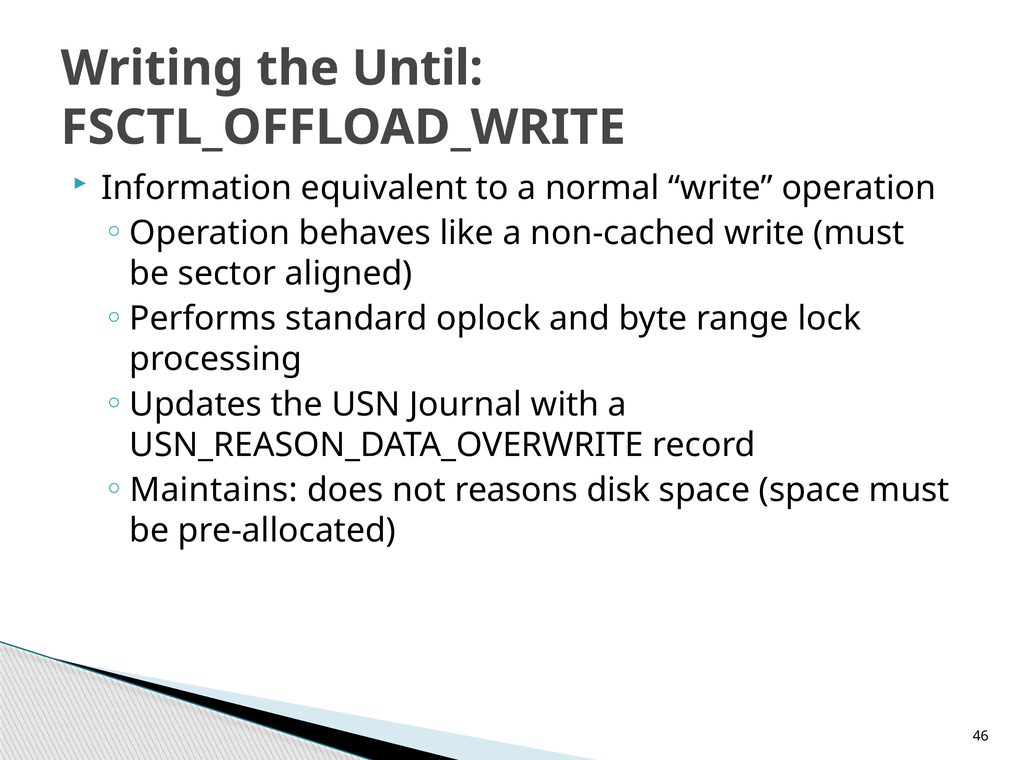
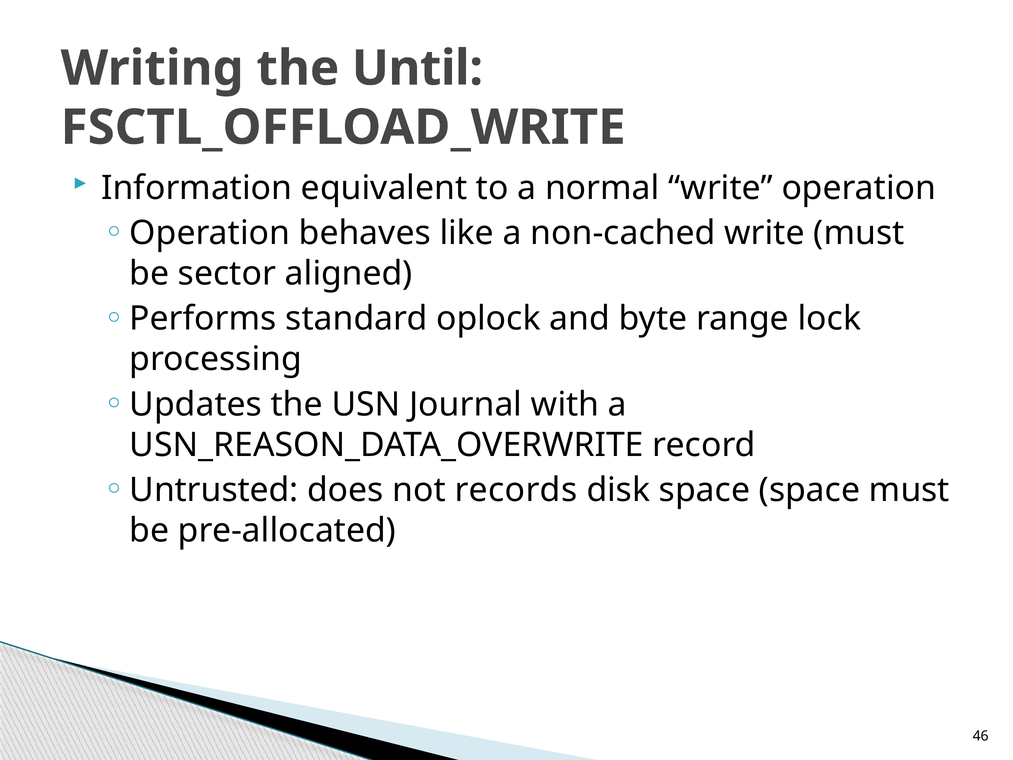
Maintains: Maintains -> Untrusted (214, 490)
reasons: reasons -> records (516, 490)
